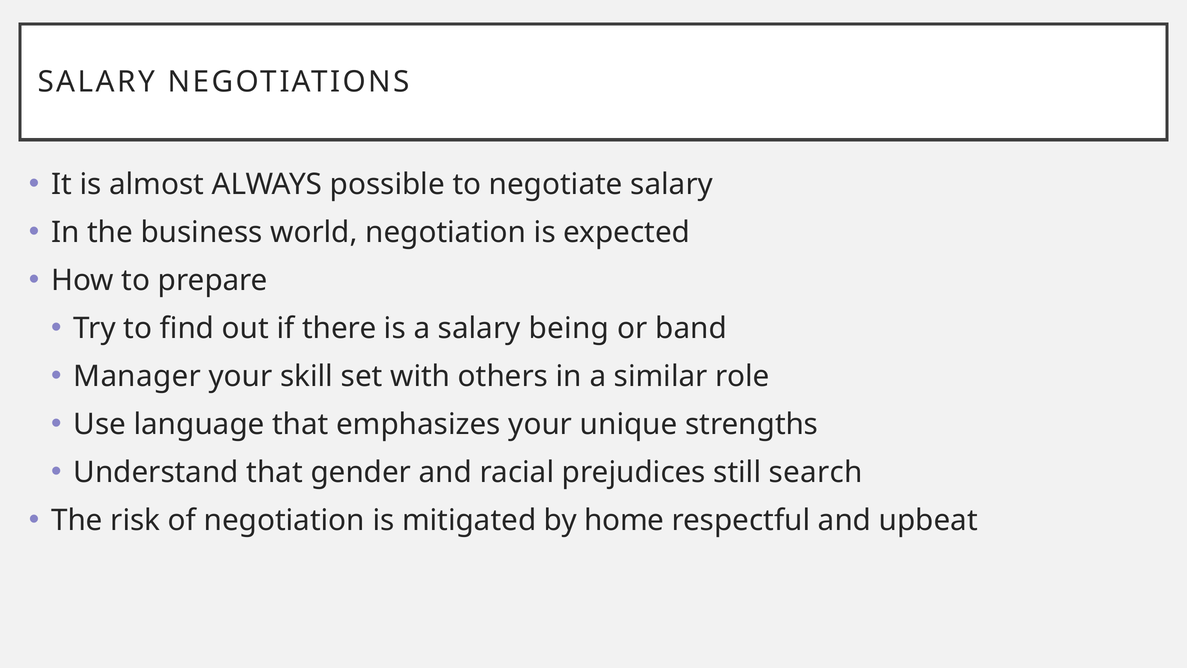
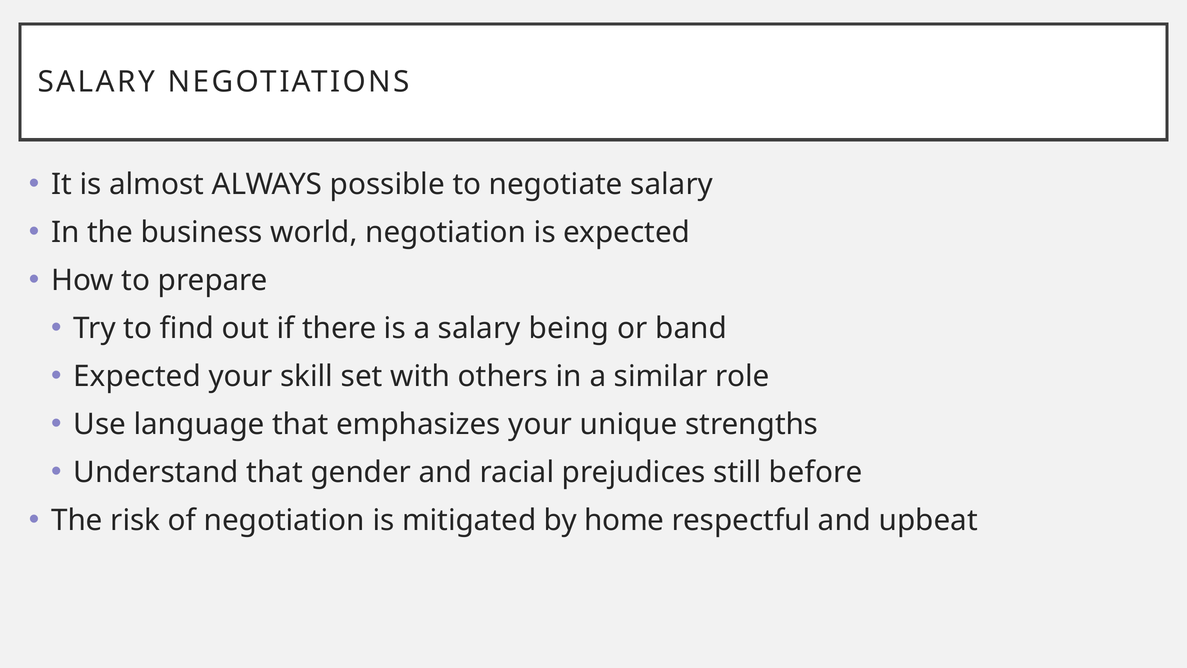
Manager: Manager -> Expected (137, 376)
search: search -> before (816, 472)
